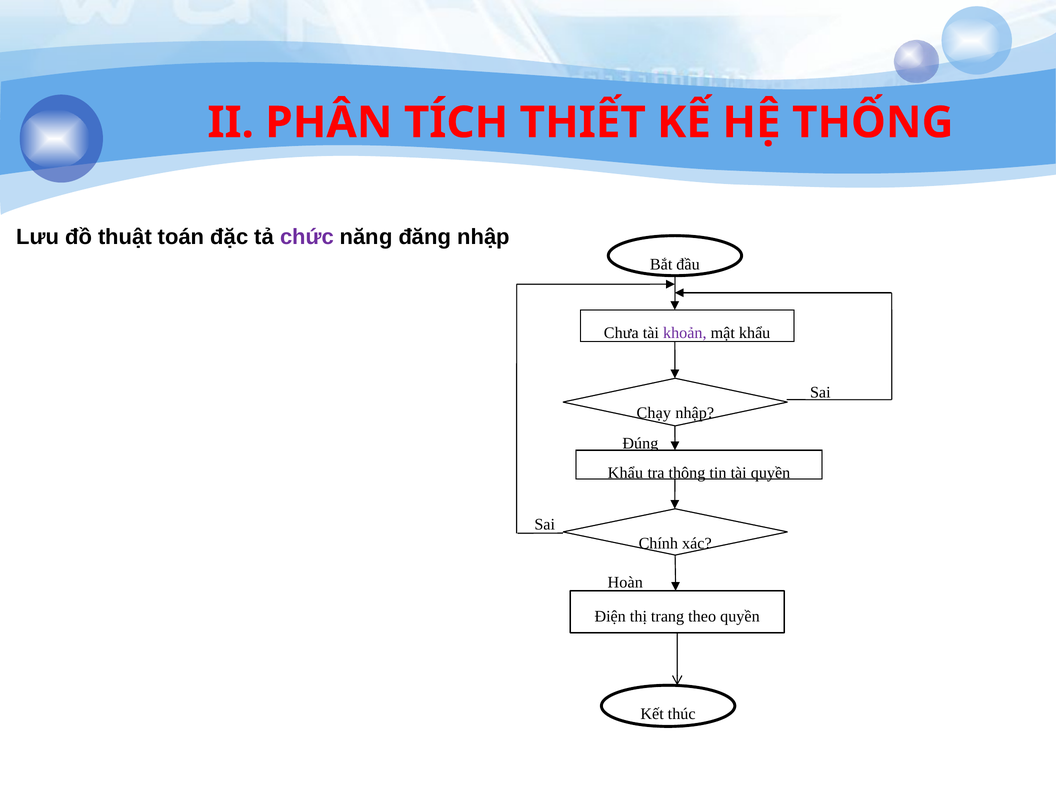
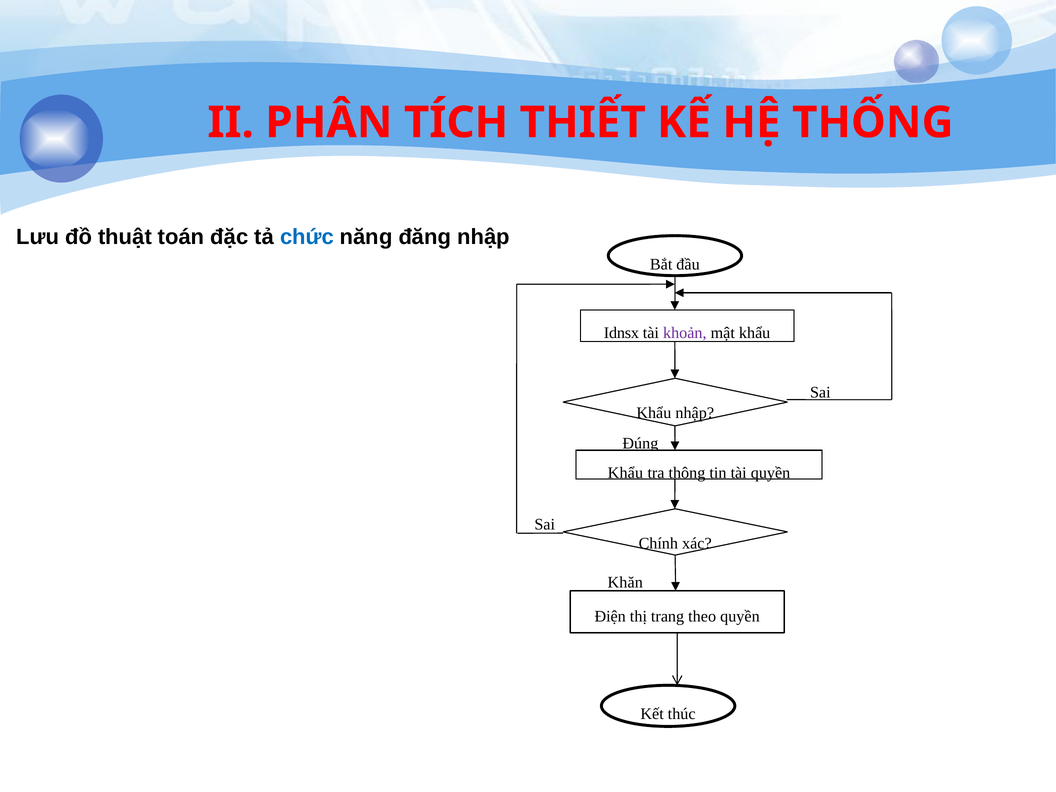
chức colour: purple -> blue (307, 237)
Chưa: Chưa -> Idnsx (621, 333)
Chạy: Chạy -> Khẩu (654, 413)
Hoàn: Hoàn -> Khăn (625, 582)
